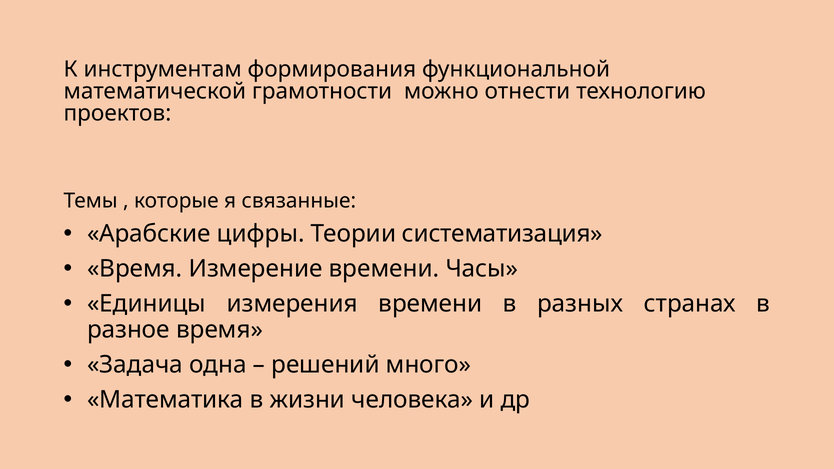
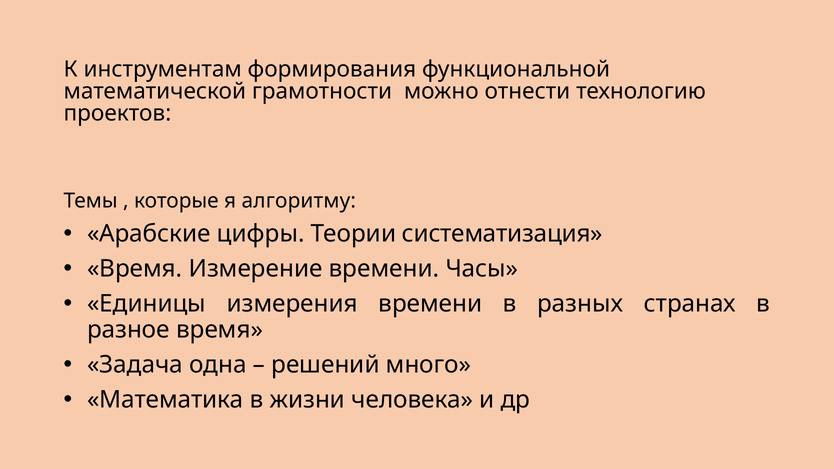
связанные: связанные -> алгоритму (299, 201)
